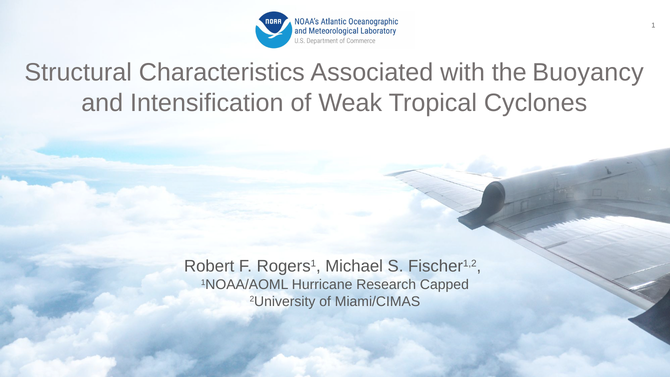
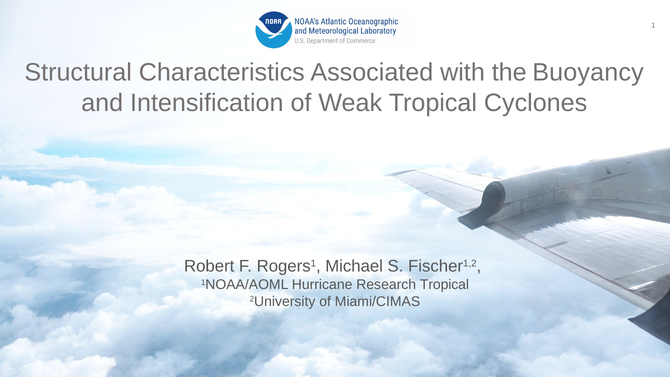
Research Capped: Capped -> Tropical (444, 285)
